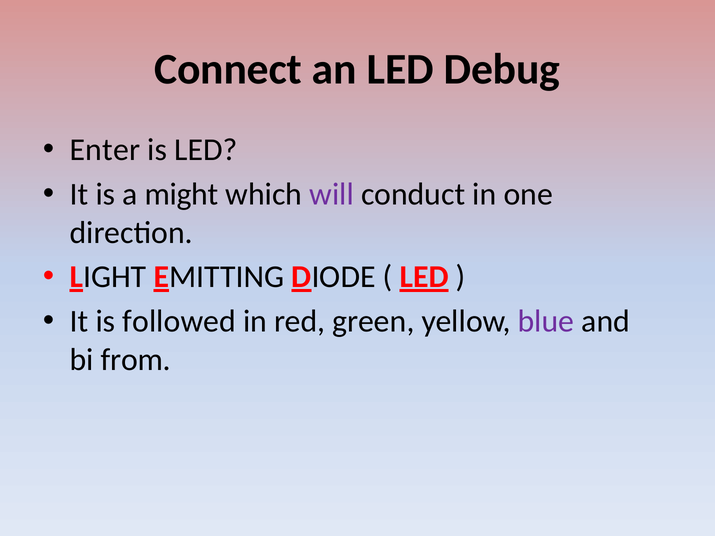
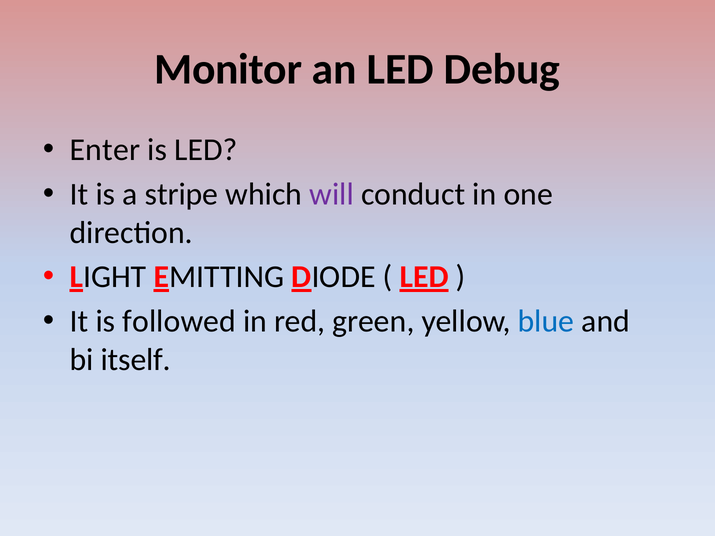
Connect: Connect -> Monitor (228, 69)
might: might -> stripe (182, 194)
blue colour: purple -> blue (546, 322)
from: from -> itself (136, 360)
